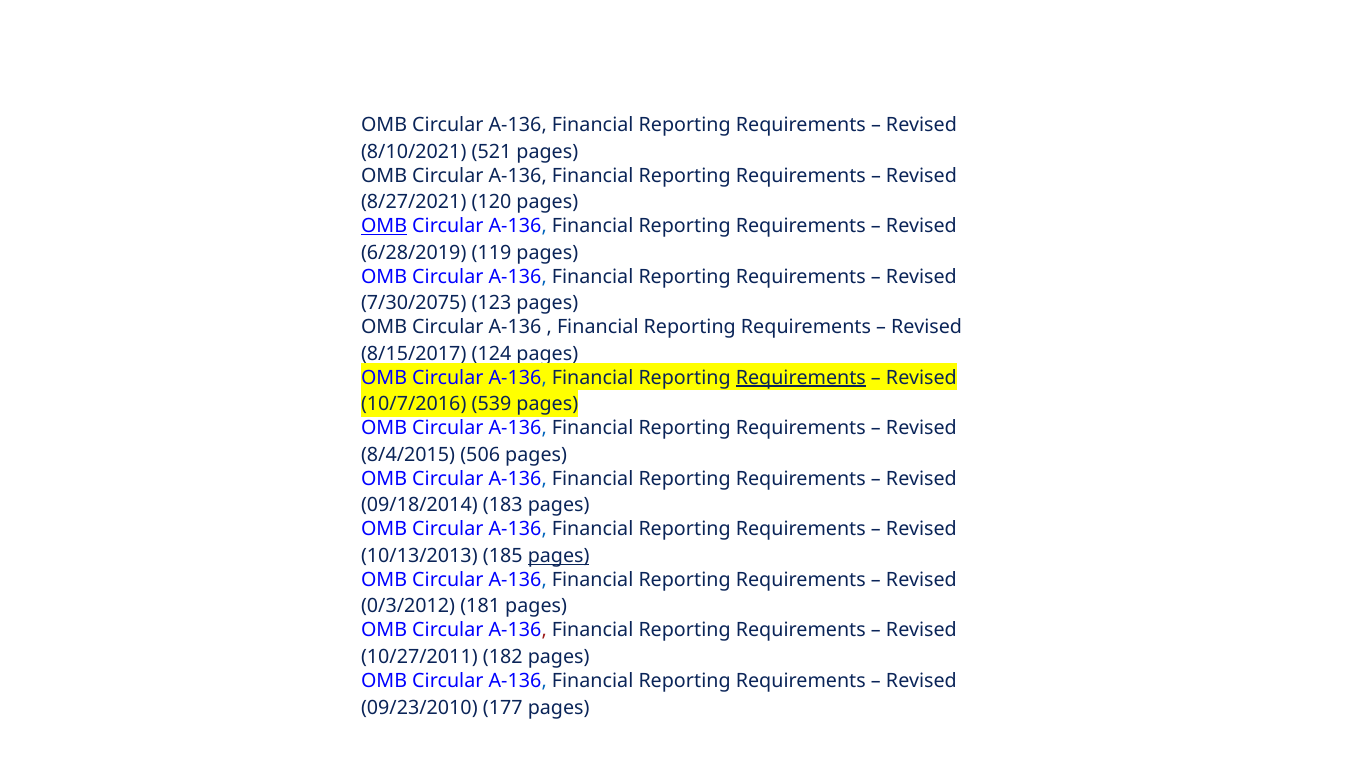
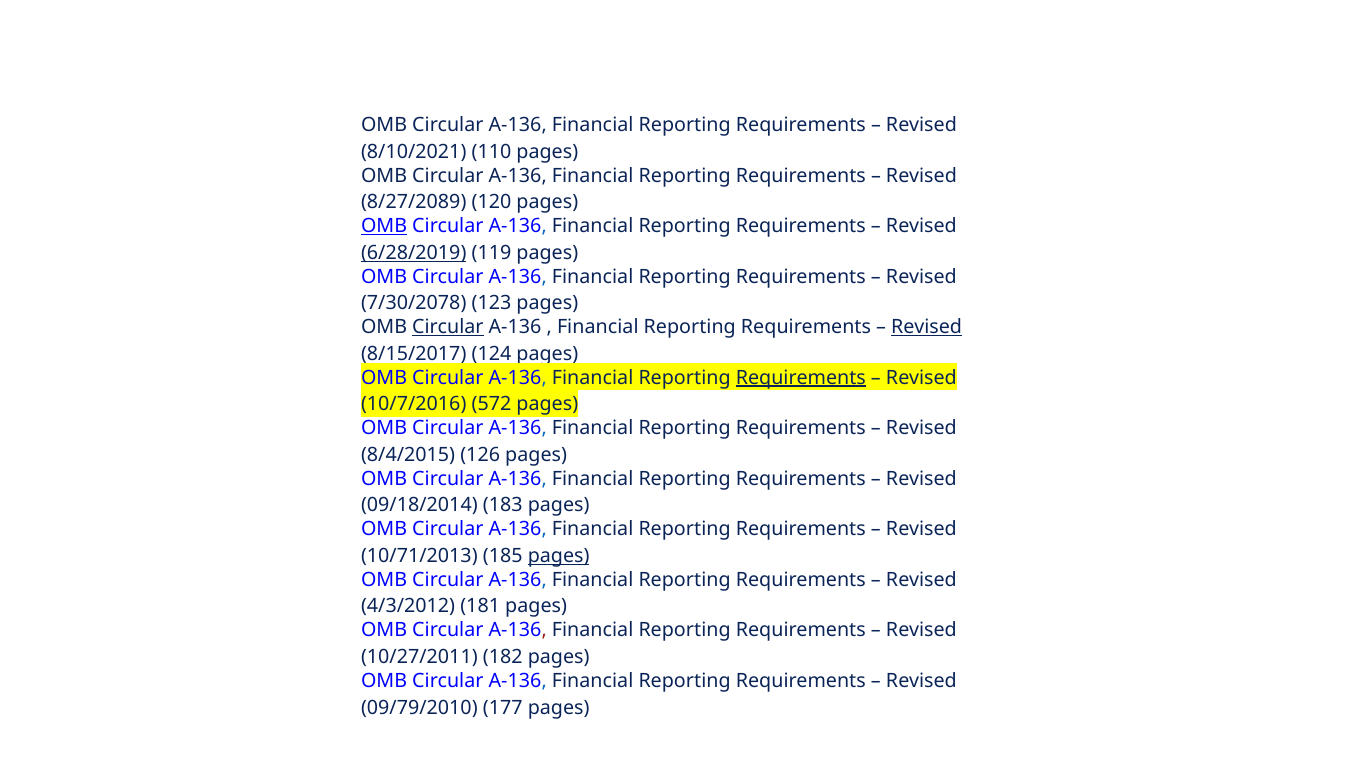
521: 521 -> 110 (491, 152)
8/27/2021: 8/27/2021 -> 8/27/2089 (414, 202)
6/28/2019 underline: none -> present (414, 253)
7/30/2075: 7/30/2075 -> 7/30/2078 (414, 303)
Circular underline: none -> present (448, 327)
Revised underline: none -> present (927, 327)
539: 539 -> 572 (491, 404)
506: 506 -> 126 (480, 455)
10/13/2013: 10/13/2013 -> 10/71/2013 (419, 556)
0/3/2012: 0/3/2012 -> 4/3/2012 (408, 606)
09/23/2010: 09/23/2010 -> 09/79/2010 (419, 707)
